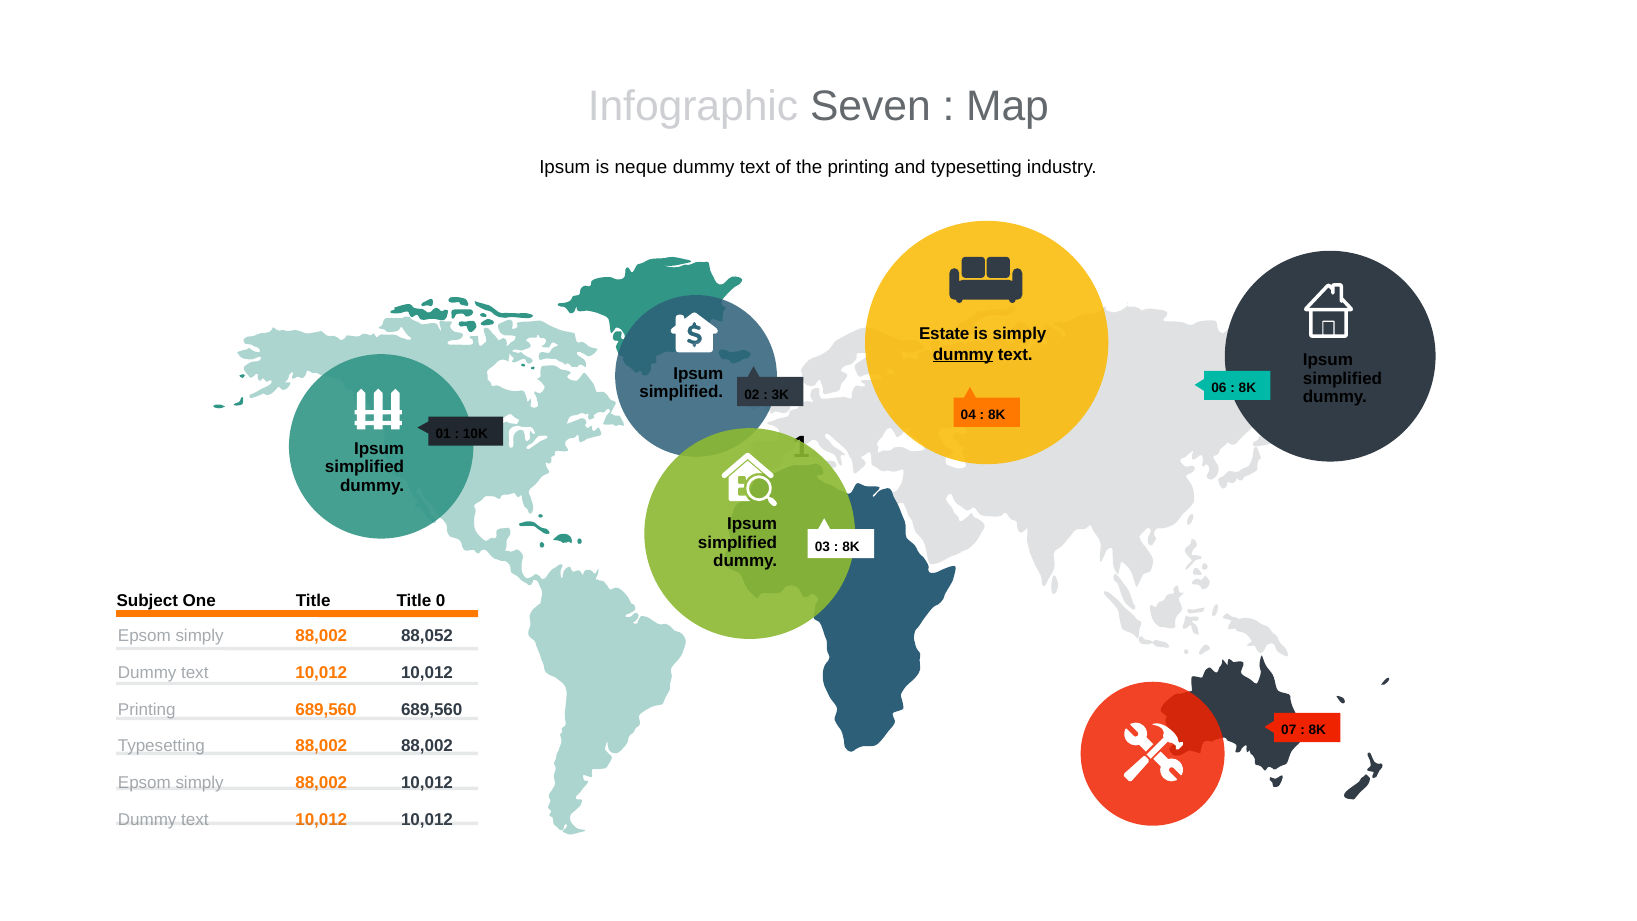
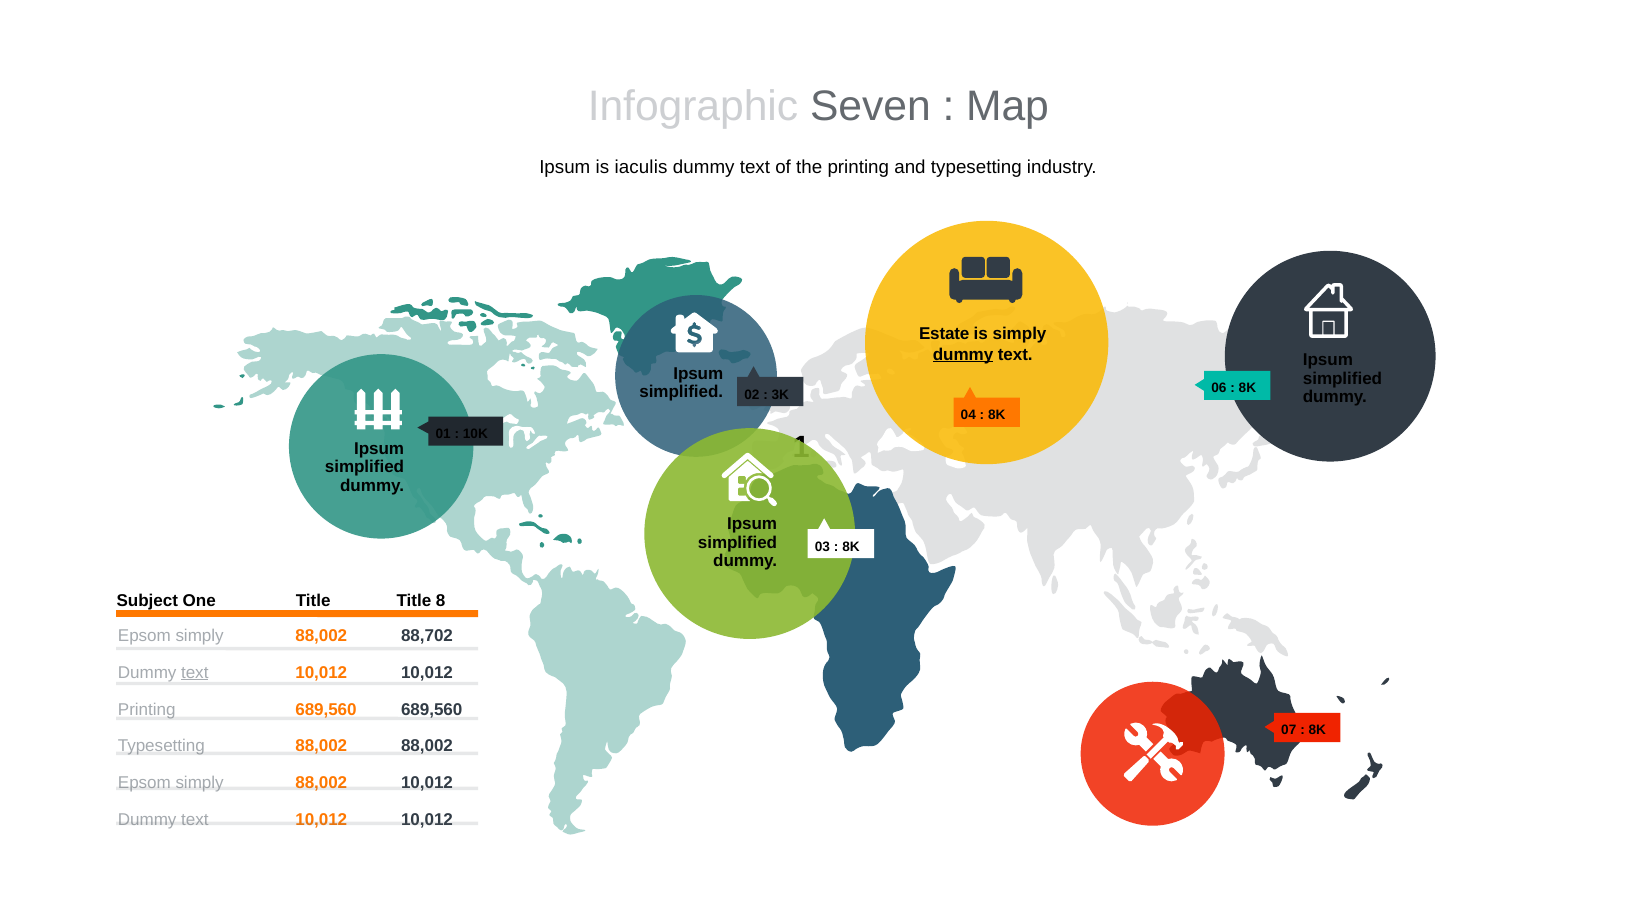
neque: neque -> iaculis (641, 167)
0: 0 -> 8 (441, 601)
88,052: 88,052 -> 88,702 (427, 635)
text underline: none -> present (195, 672)
